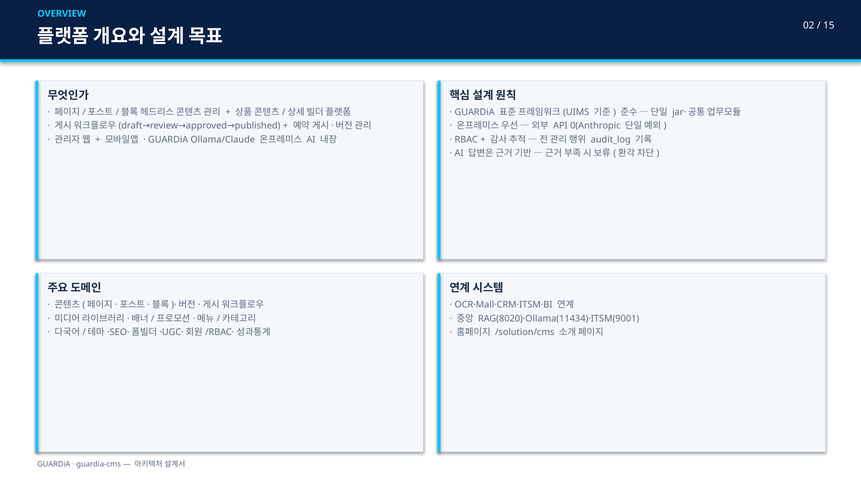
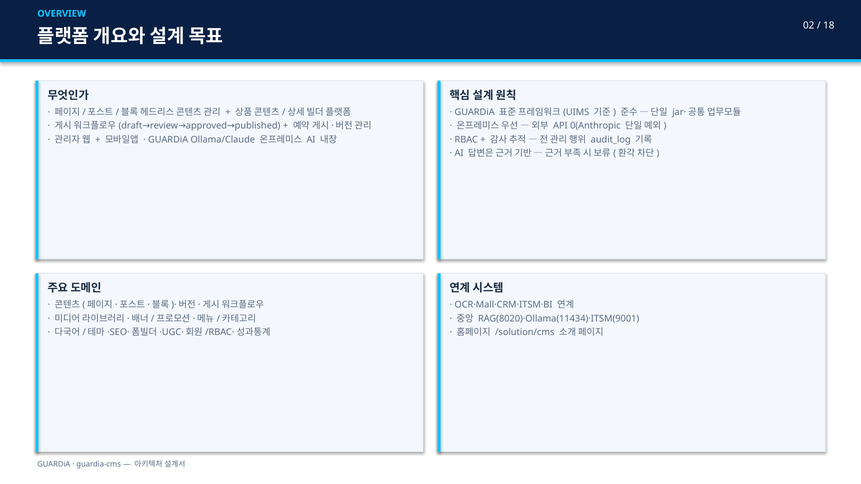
15: 15 -> 18 (829, 26)
